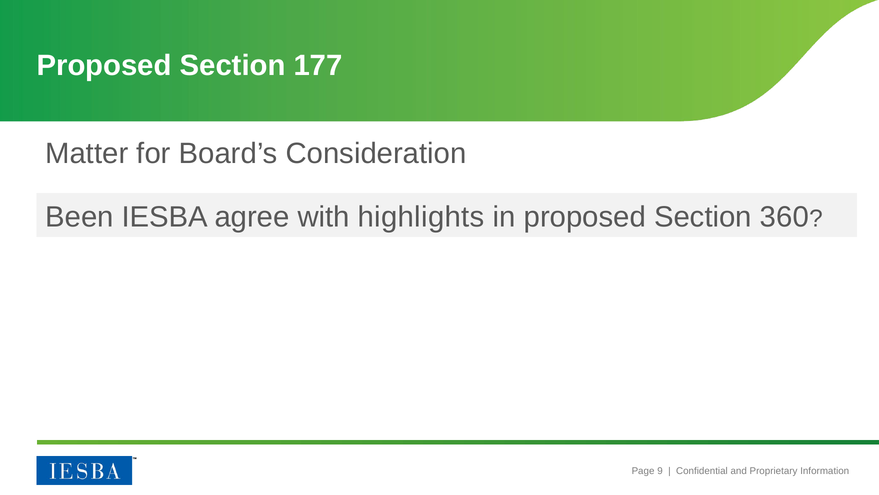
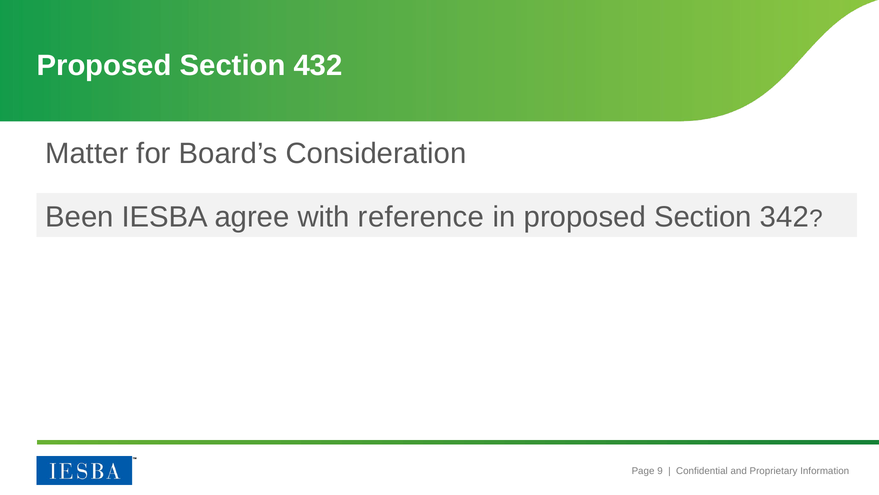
177: 177 -> 432 (318, 66)
highlights: highlights -> reference (421, 217)
360: 360 -> 342 (784, 217)
